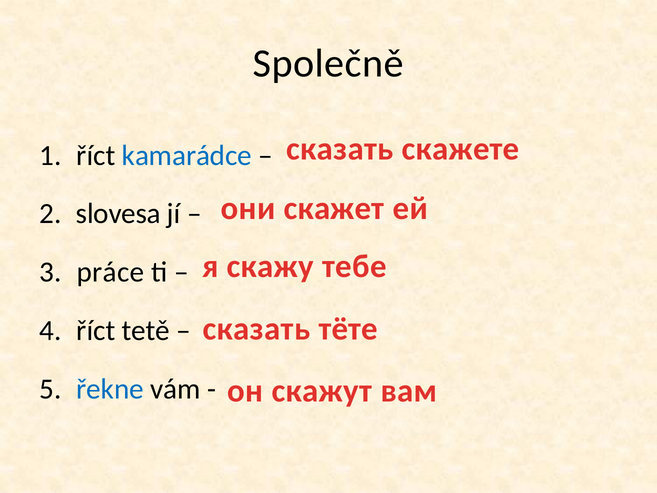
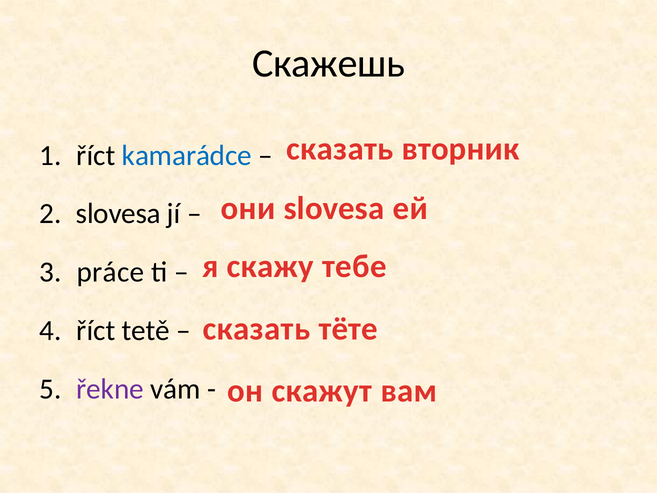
Společně: Společně -> Скажешь (329, 64)
скажете: скажете -> вторник (461, 149)
они скажет: скажет -> slovesa (334, 208)
řekne colour: blue -> purple (110, 389)
